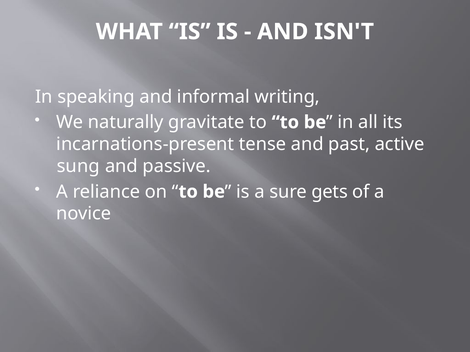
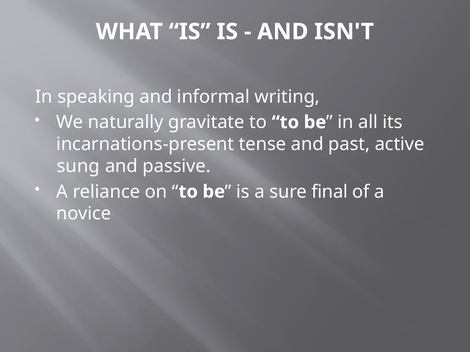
gets: gets -> final (330, 192)
